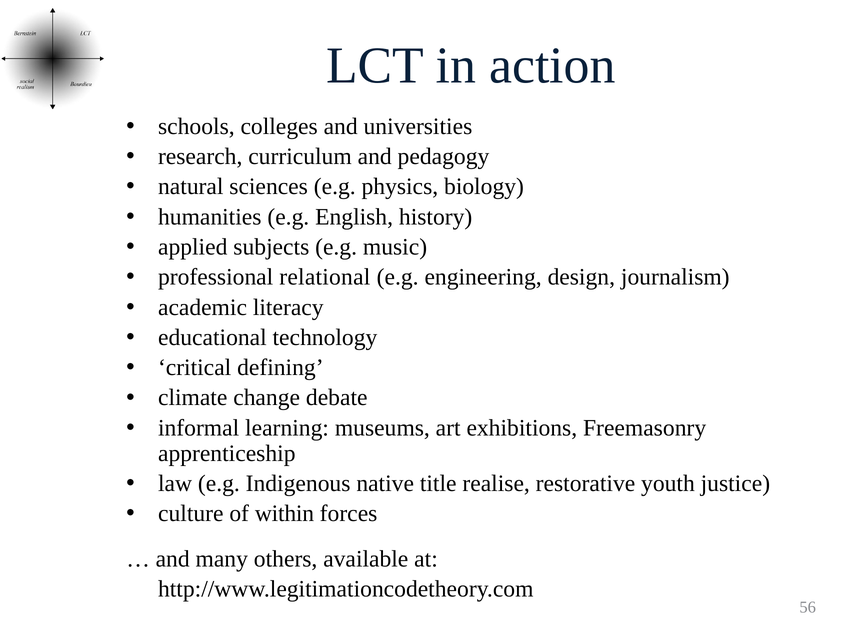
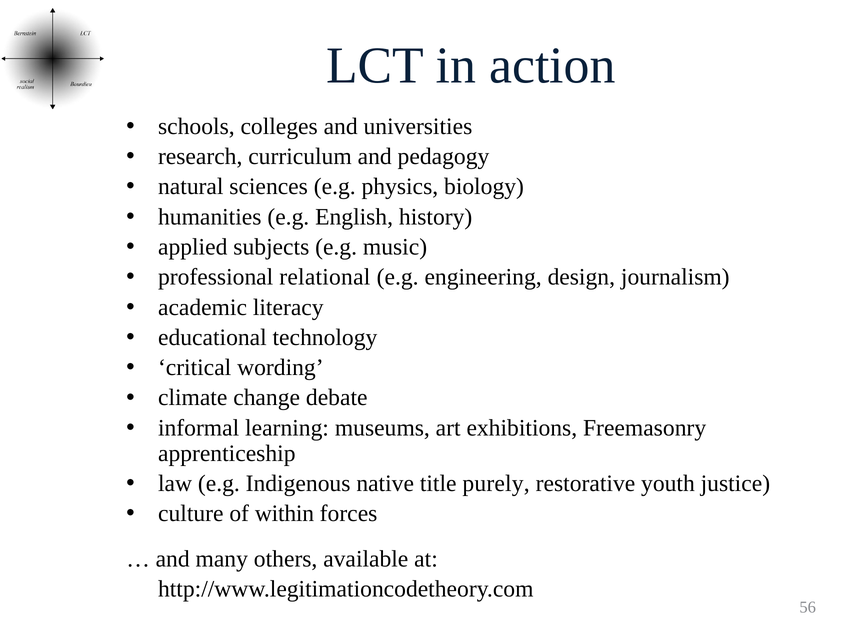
defining: defining -> wording (280, 368)
realise: realise -> purely (496, 483)
